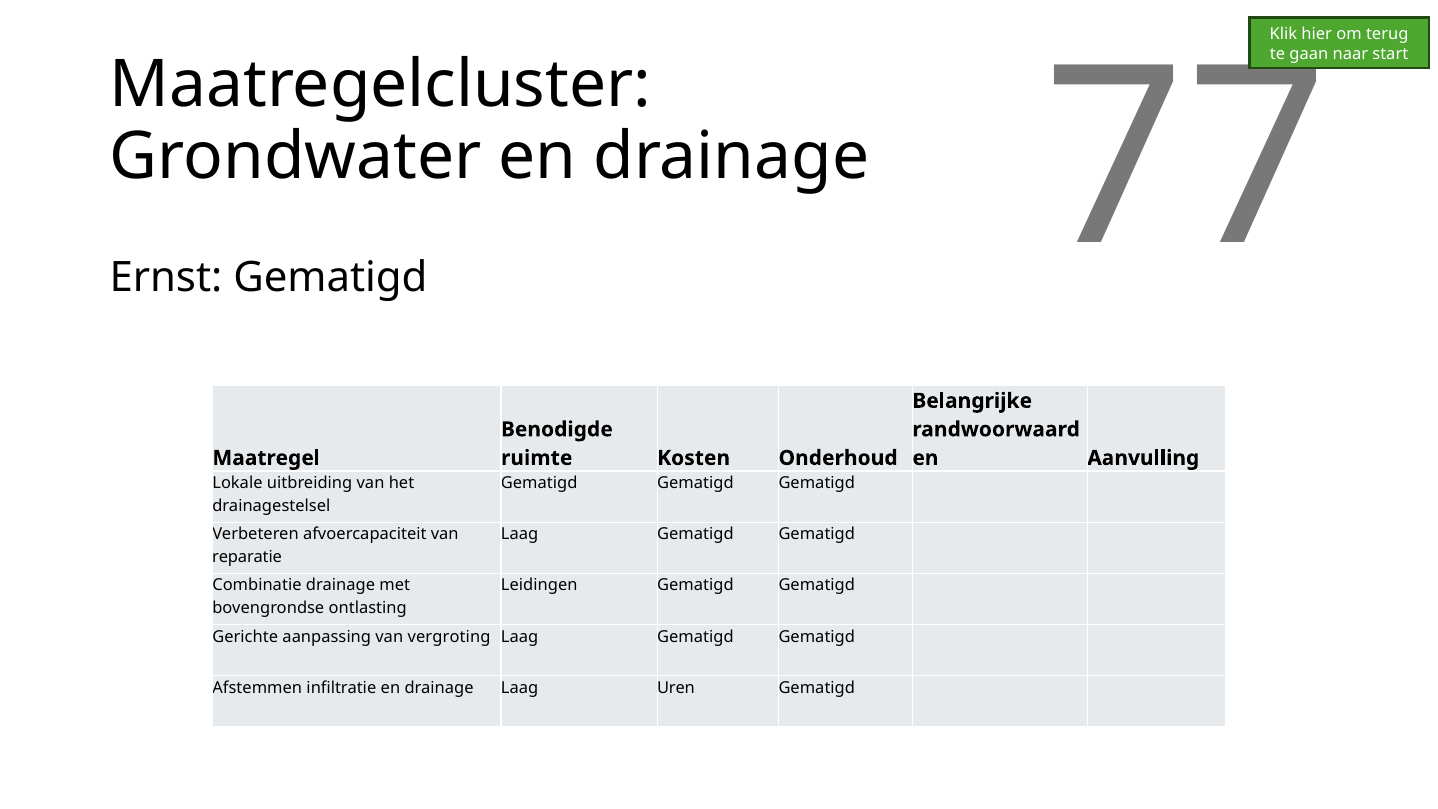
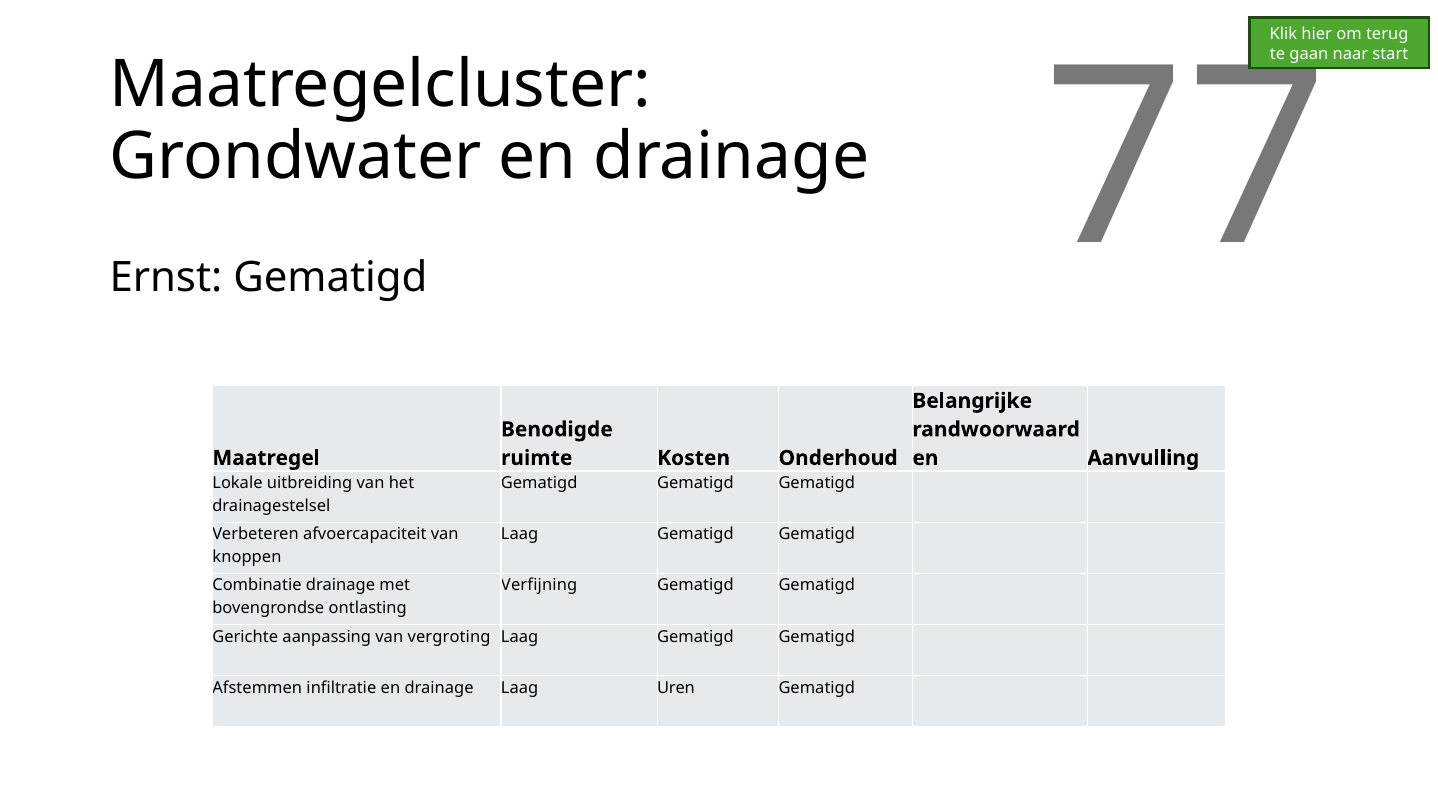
reparatie: reparatie -> knoppen (247, 557)
Leidingen: Leidingen -> Verfijning (539, 585)
